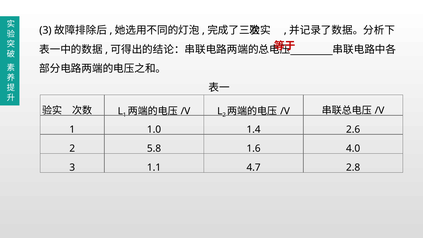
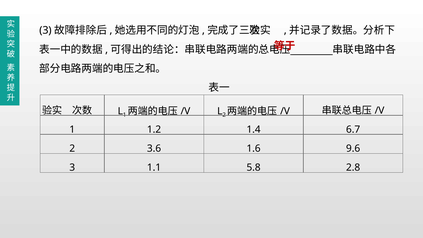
1.0: 1.0 -> 1.2 (154, 130)
2.6: 2.6 -> 6.7 (353, 130)
5.8: 5.8 -> 3.6 (154, 149)
4.0: 4.0 -> 9.6 (353, 149)
4.7: 4.7 -> 5.8 (254, 168)
